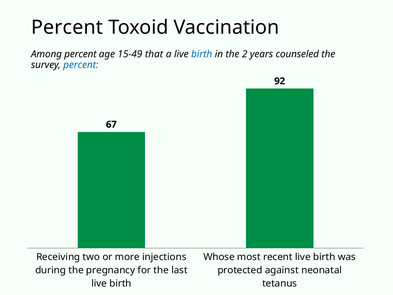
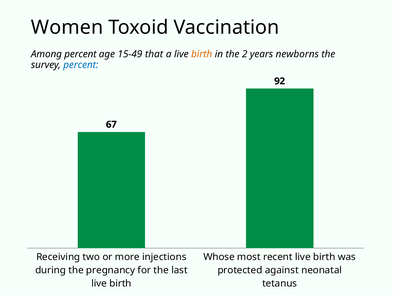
Percent: Percent -> Women (67, 27)
birth colour: blue -> orange (202, 54)
counseled: counseled -> newborns (297, 54)
